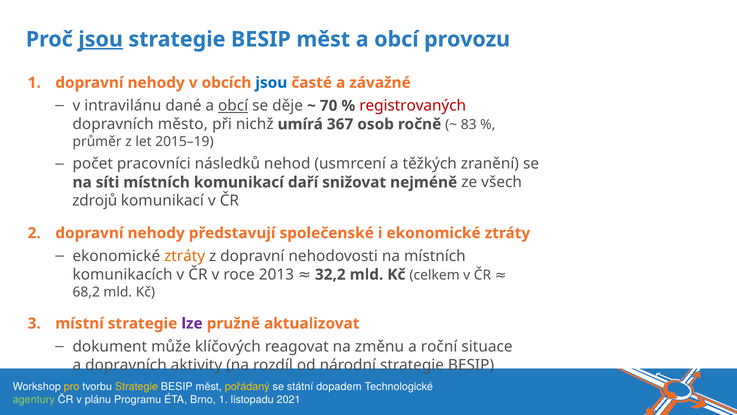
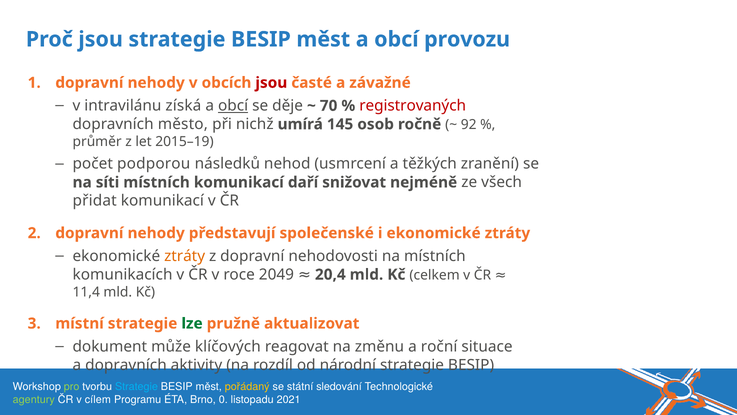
jsou underline: present -> none (101, 39)
jsou colour: blue -> red (271, 83)
dané: dané -> získá (183, 106)
367: 367 -> 145 (340, 124)
83: 83 -> 92 (469, 125)
pracovníci: pracovníci -> podporou (154, 164)
zdrojů: zdrojů -> přidat (95, 201)
2013: 2013 -> 2049 (276, 274)
32,2: 32,2 -> 20,4 (330, 274)
68,2: 68,2 -> 11,4 (86, 292)
lze colour: purple -> green (192, 323)
pro colour: yellow -> light green (72, 386)
Strategie colour: yellow -> light blue (136, 386)
dopadem: dopadem -> sledování (339, 386)
plánu: plánu -> cílem (98, 399)
Brno 1: 1 -> 0 (223, 399)
